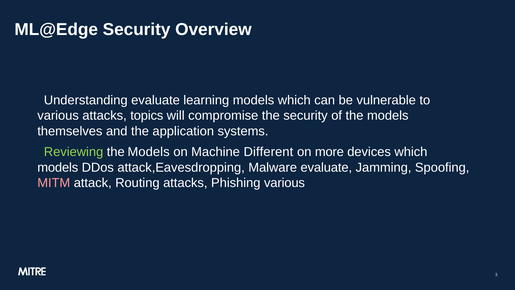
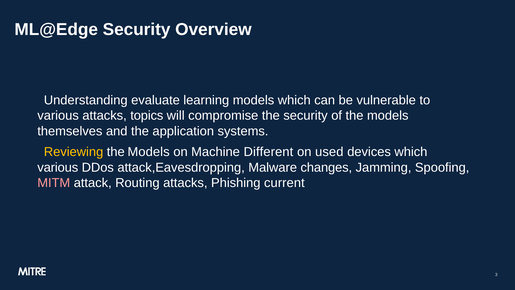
Reviewing colour: light green -> yellow (74, 152)
more: more -> used (329, 152)
models: models -> various (58, 167)
Malware evaluate: evaluate -> changes (326, 167)
Phishing various: various -> current (284, 183)
